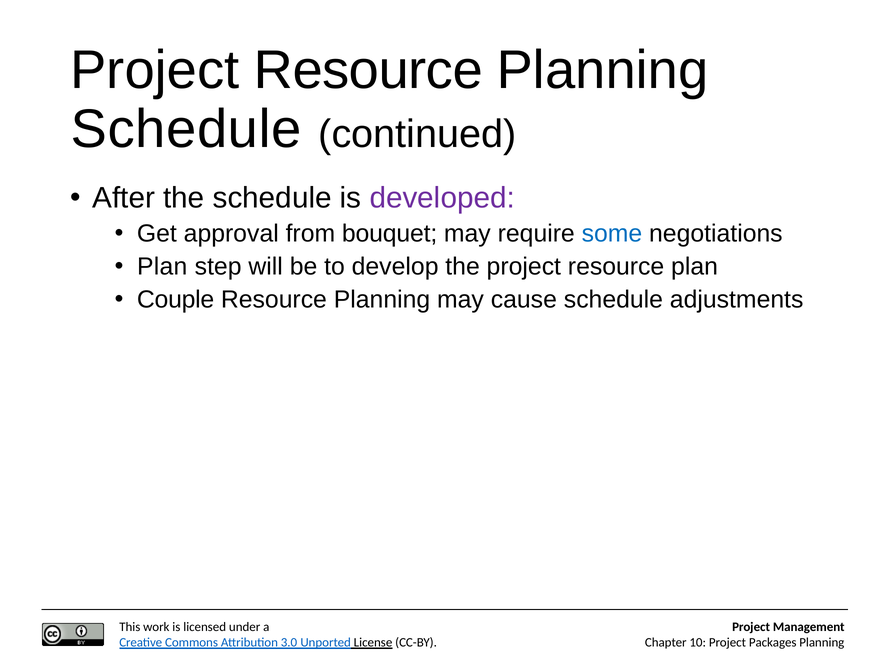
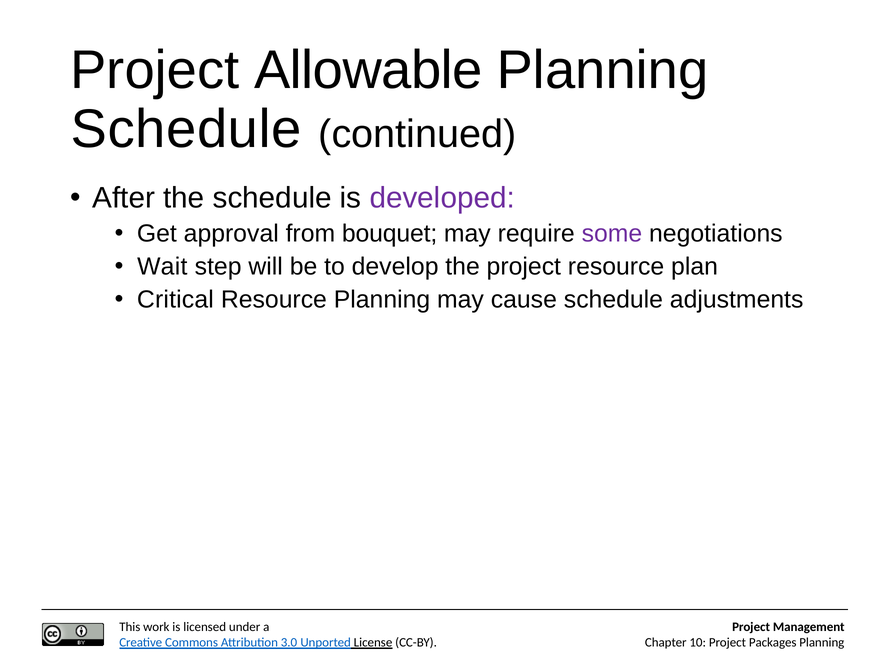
Resource: Resource -> Allowable (368, 70)
some colour: blue -> purple (612, 234)
Plan: Plan -> Wait (162, 267)
Couple: Couple -> Critical (175, 300)
